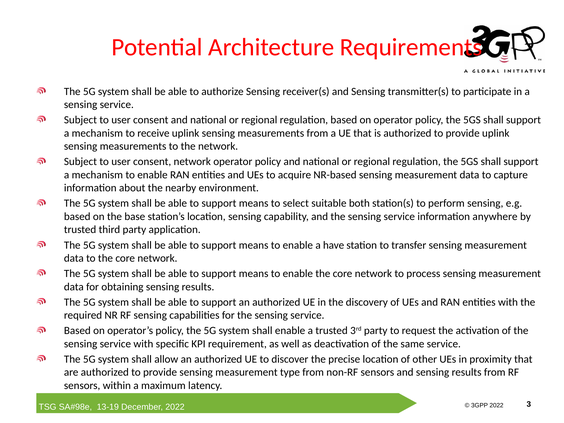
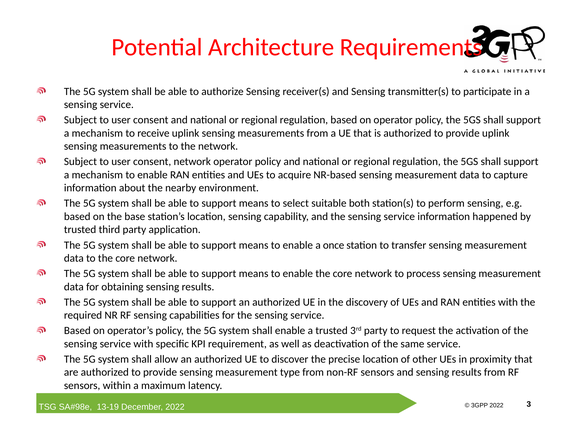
anywhere: anywhere -> happened (495, 217)
have: have -> once (334, 245)
